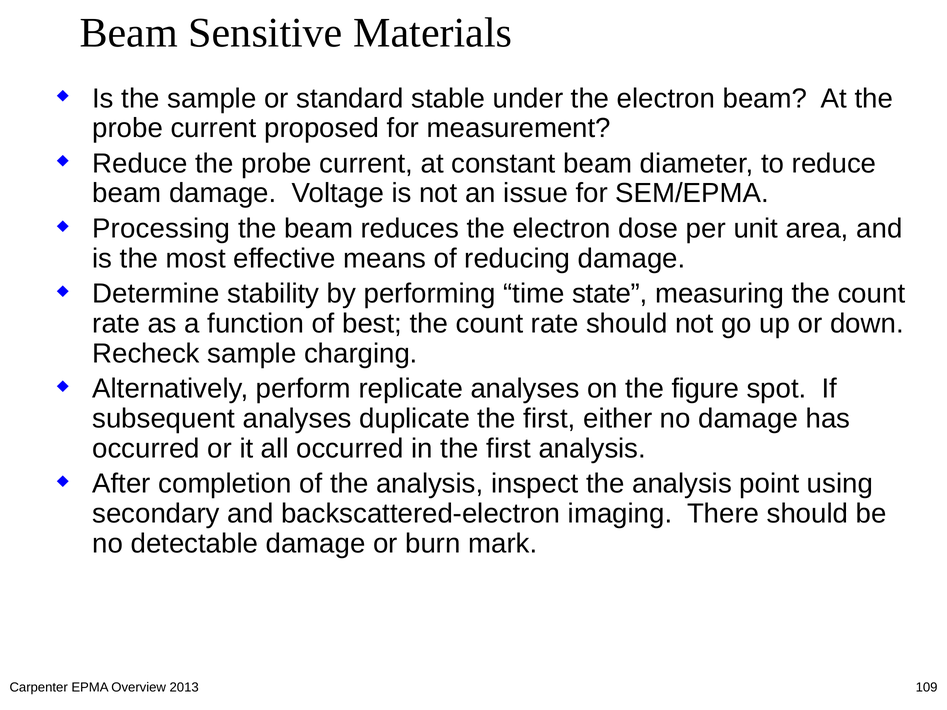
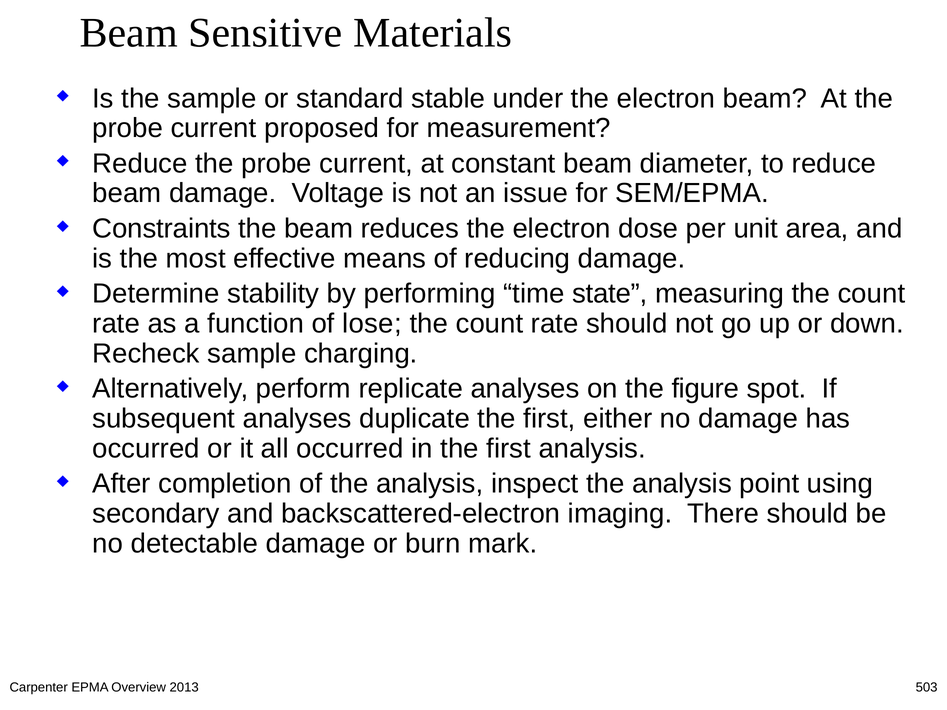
Processing: Processing -> Constraints (161, 229)
best: best -> lose (372, 324)
109: 109 -> 503 (927, 687)
